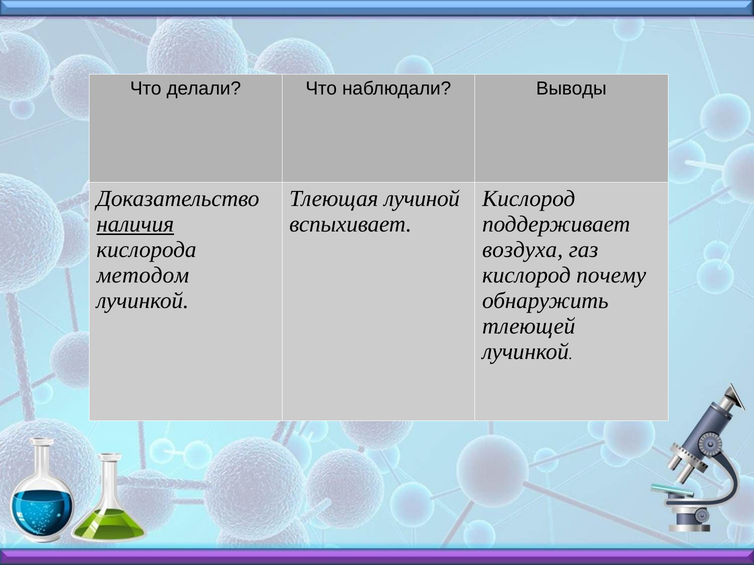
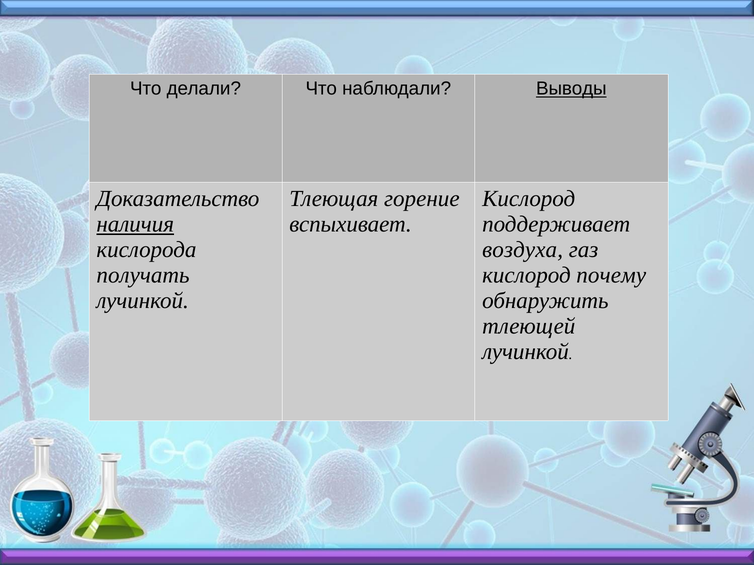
Выводы underline: none -> present (571, 89)
лучиной: лучиной -> горение (422, 199)
методом: методом -> получать (143, 275)
